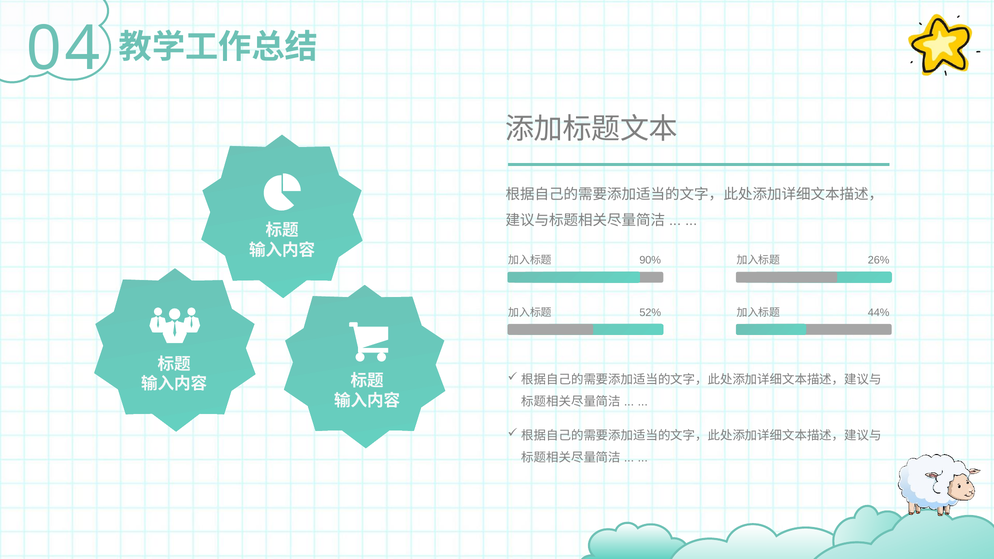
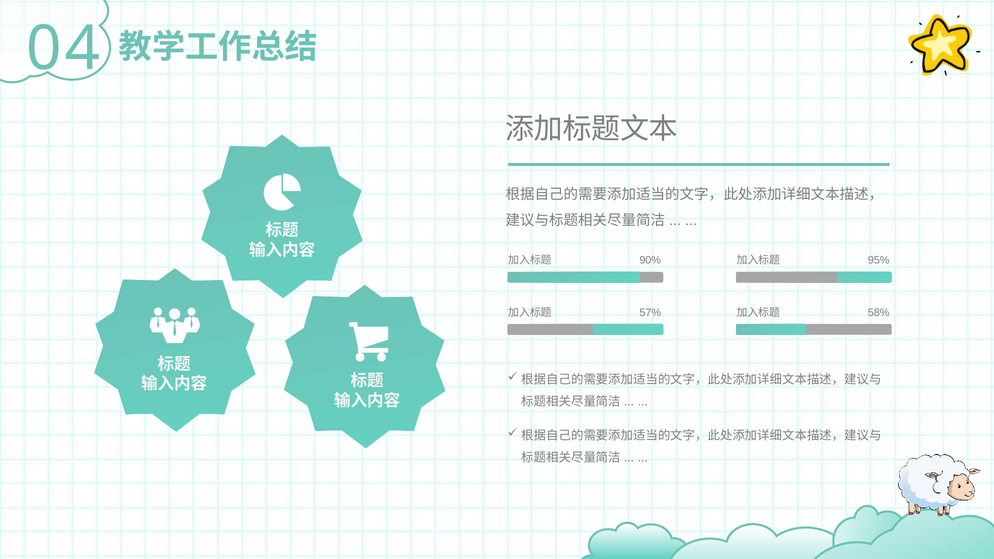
26%: 26% -> 95% (879, 261)
52%: 52% -> 57% (650, 313)
44%: 44% -> 58% (879, 313)
